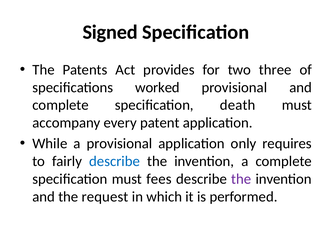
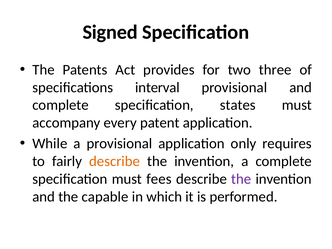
worked: worked -> interval (157, 87)
death: death -> states (238, 105)
describe colour: blue -> orange (115, 161)
request: request -> capable (105, 197)
